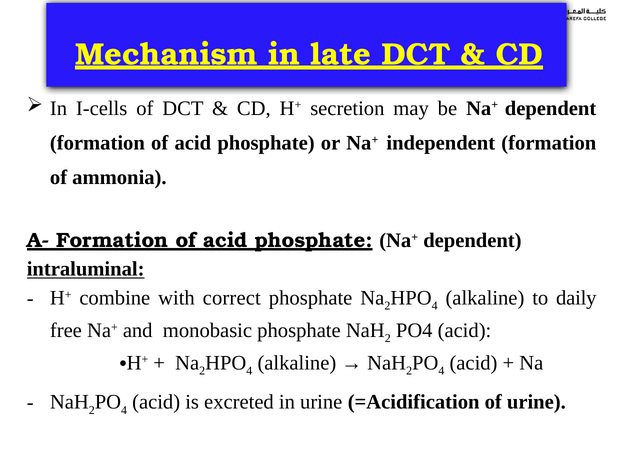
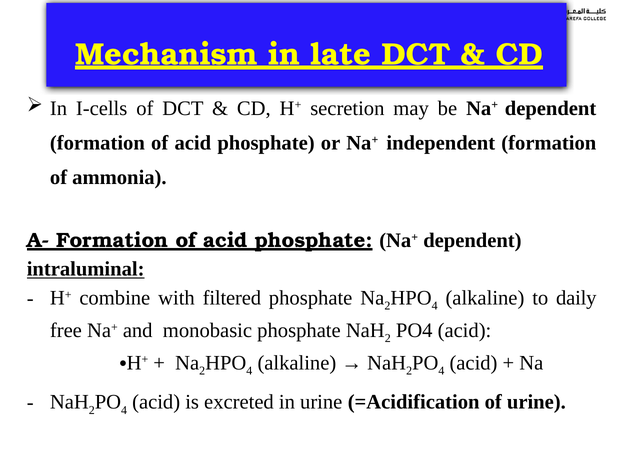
correct: correct -> filtered (232, 298)
